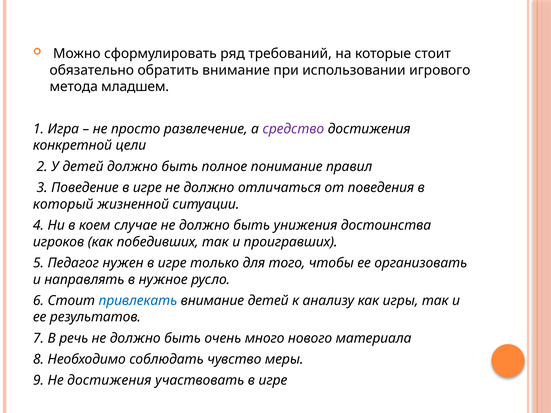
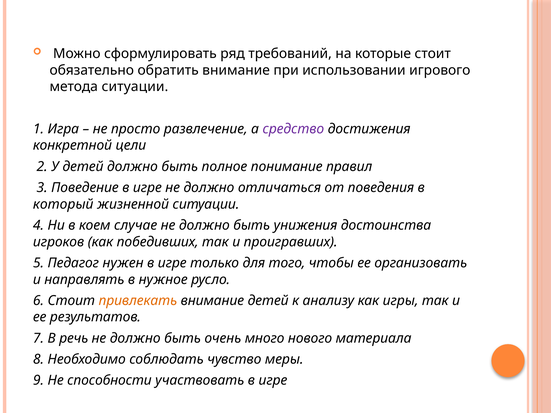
метода младшем: младшем -> ситуации (135, 87)
привлекать colour: blue -> orange (138, 301)
Не достижения: достижения -> способности (109, 381)
